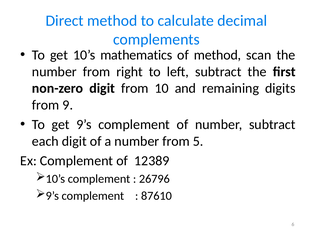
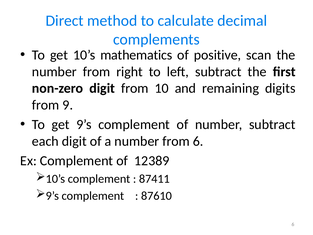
of method: method -> positive (217, 55)
from 5: 5 -> 6 (198, 141)
26796: 26796 -> 87411 (154, 179)
